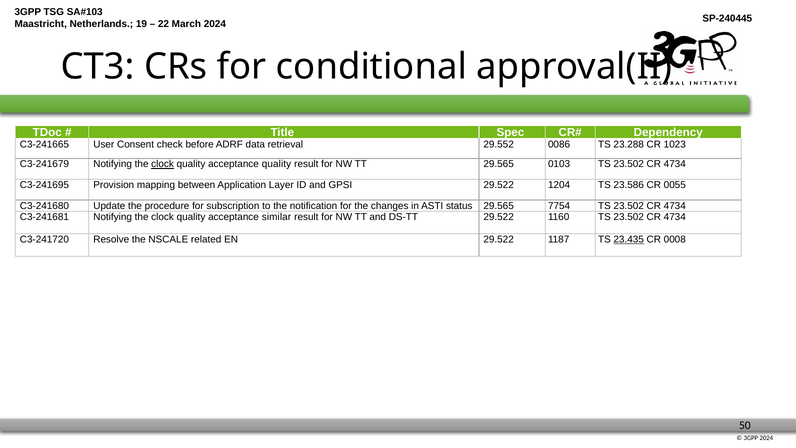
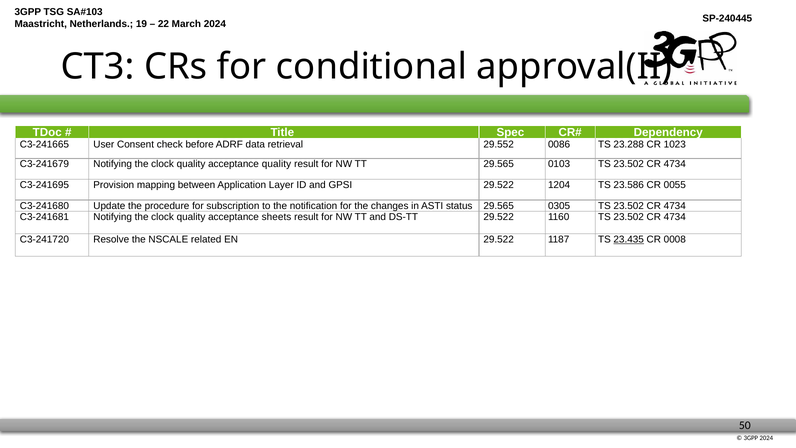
clock underline: present -> none (163, 164)
7754: 7754 -> 0305 (559, 206)
similar: similar -> sheets (276, 217)
